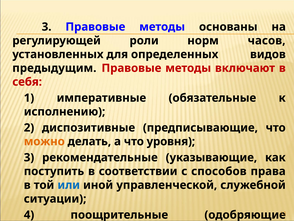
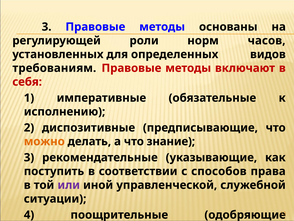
предыдущим: предыдущим -> требованиям (54, 68)
уровня: уровня -> знание (171, 141)
или colour: blue -> purple (69, 185)
